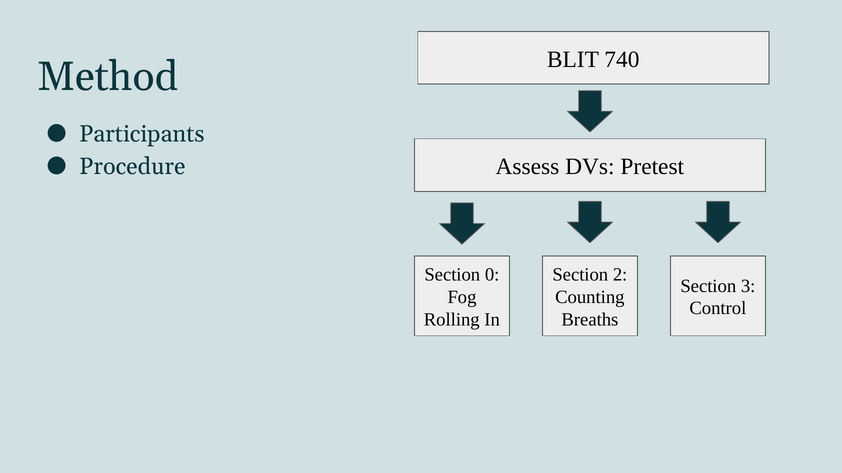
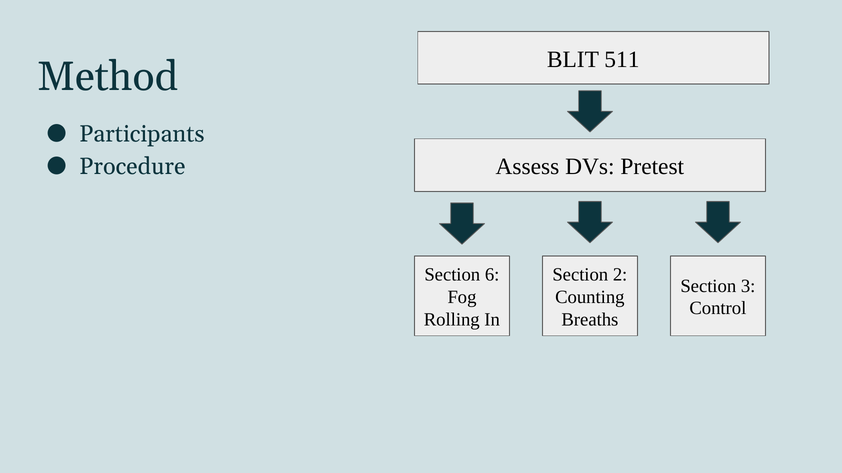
740: 740 -> 511 (622, 59)
0: 0 -> 6 (492, 275)
